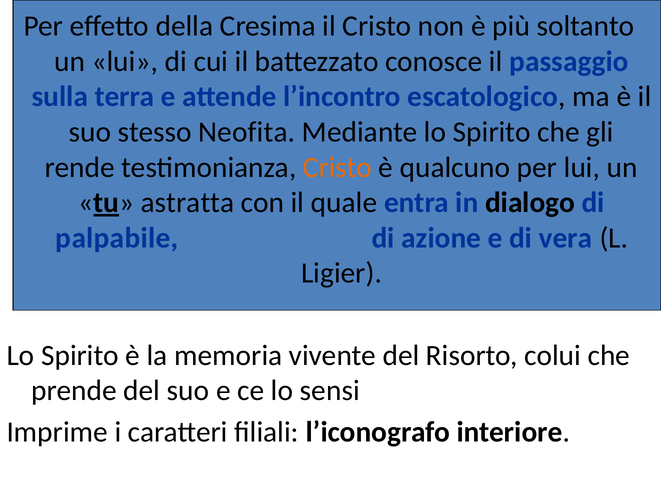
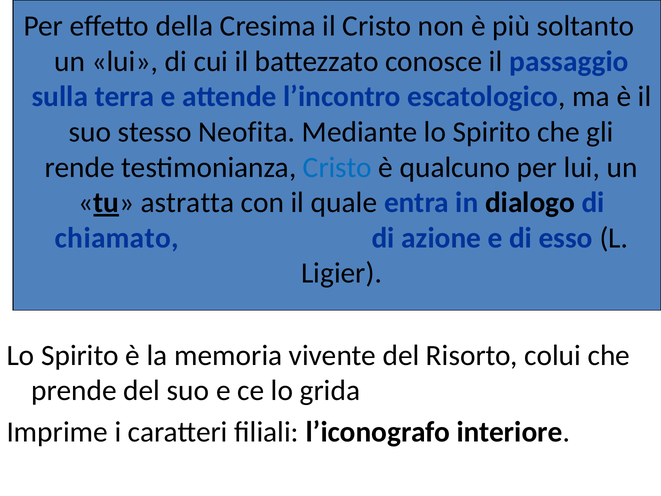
Cristo colour: orange -> blue (337, 167)
palpabile: palpabile -> chiamato (117, 238)
vera: vera -> esso (566, 238)
sensi: sensi -> grida (330, 391)
